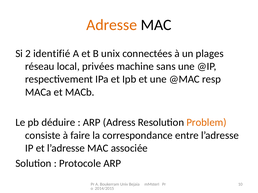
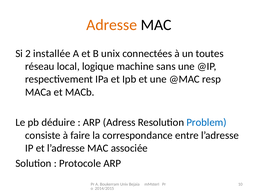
identifié: identifié -> installée (52, 54)
plages: plages -> toutes (210, 54)
privées: privées -> logique (98, 67)
Problem colour: orange -> blue (206, 123)
